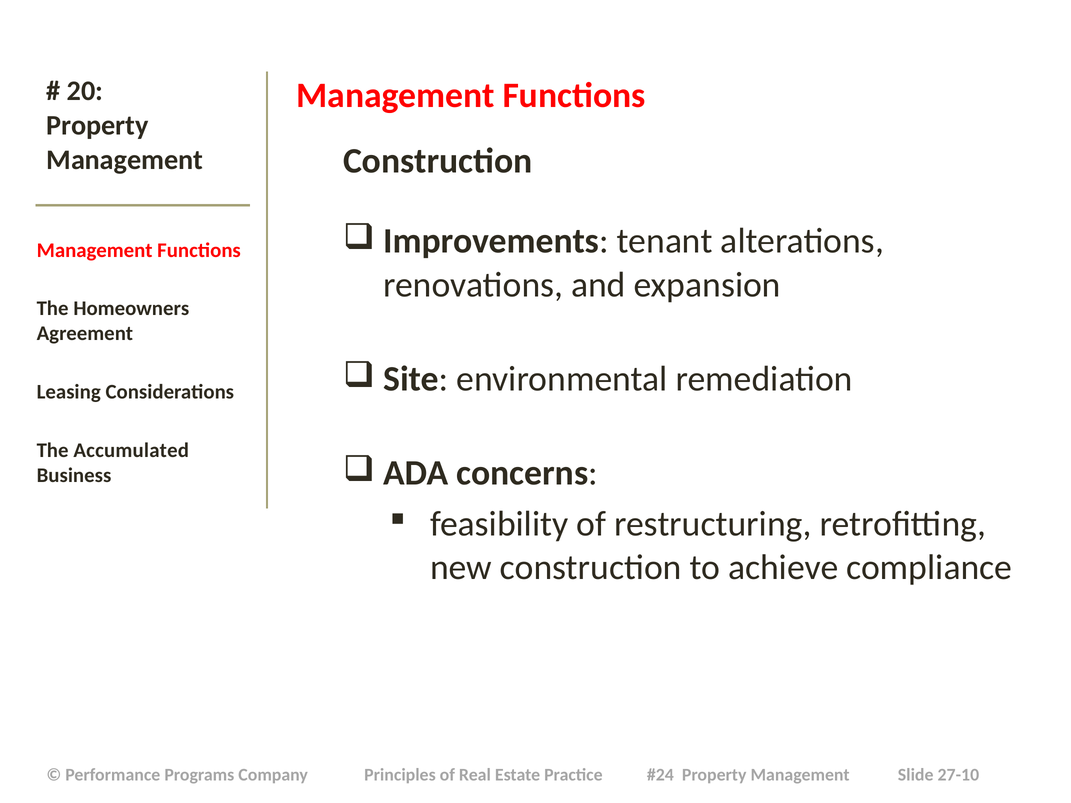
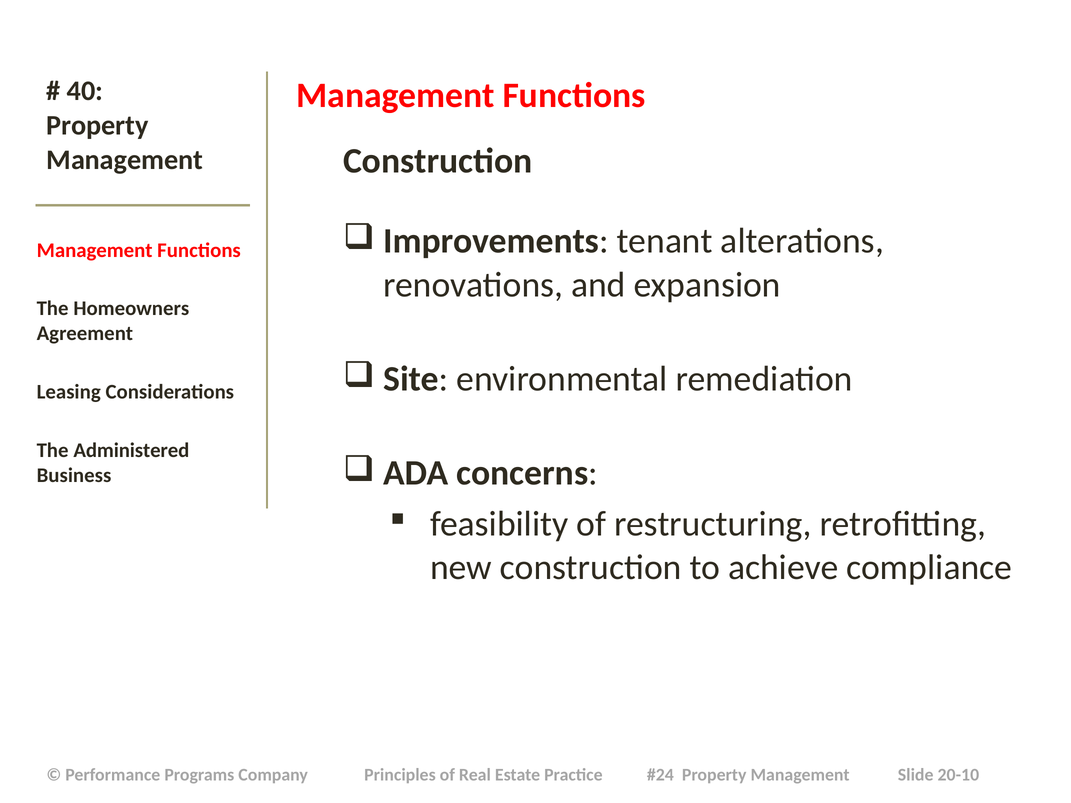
20: 20 -> 40 (85, 91)
Accumulated: Accumulated -> Administered (131, 450)
27-10: 27-10 -> 20-10 (958, 775)
